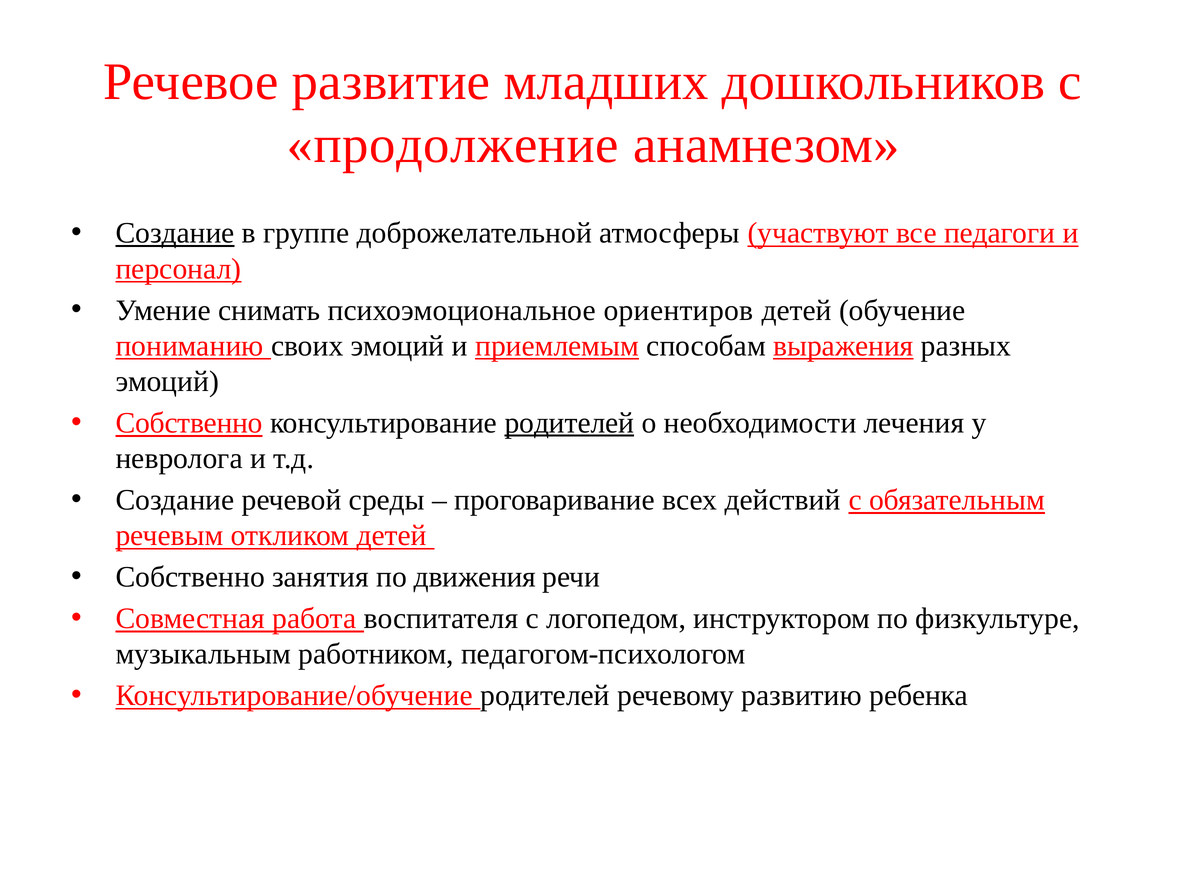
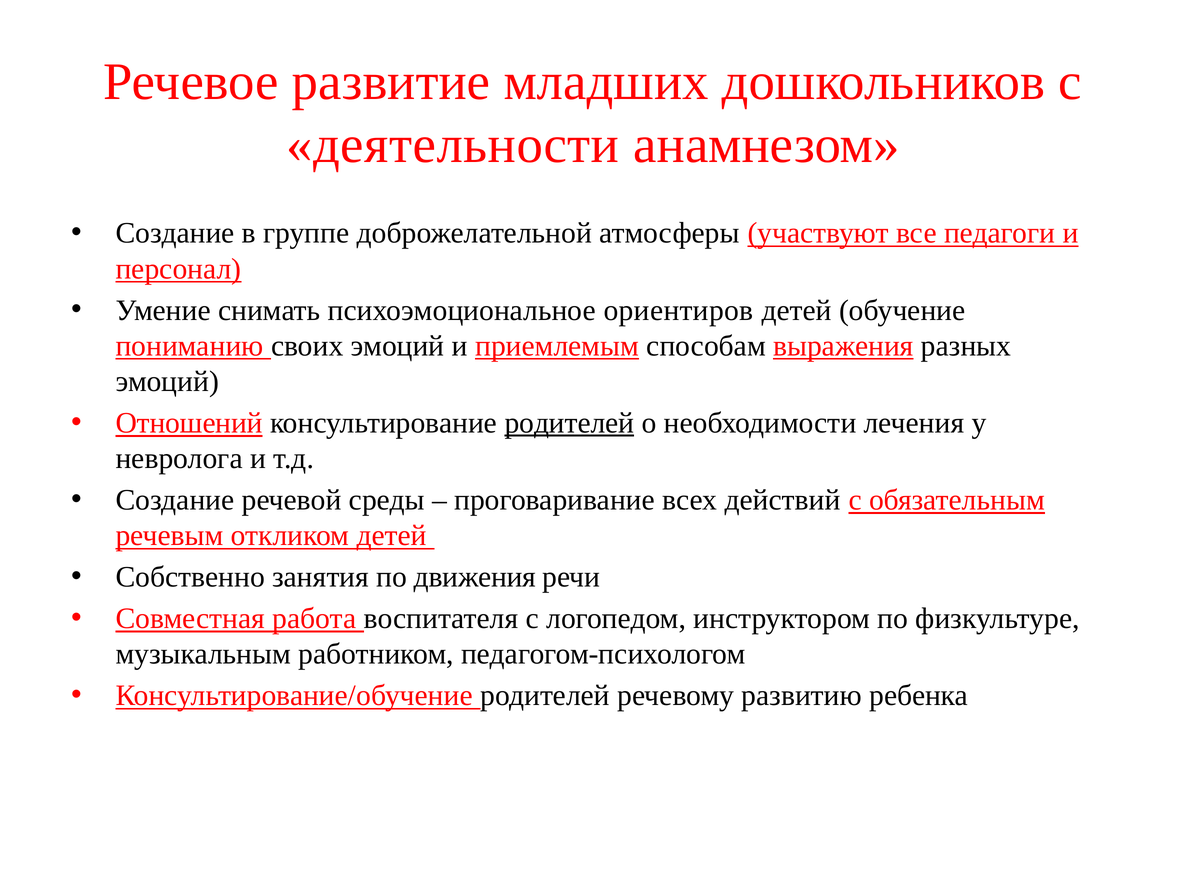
продолжение: продолжение -> деятельности (453, 145)
Создание underline: present -> none (175, 233)
Собственно: Собственно -> Отношений (189, 423)
